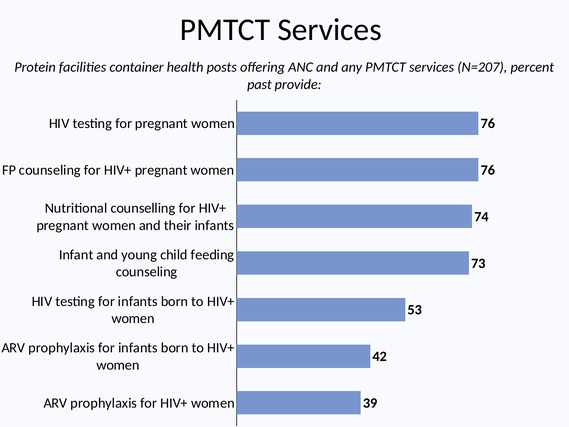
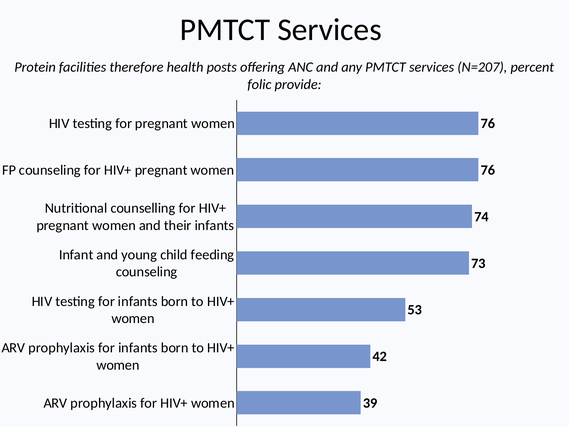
container: container -> therefore (136, 67)
past: past -> folic (259, 84)
